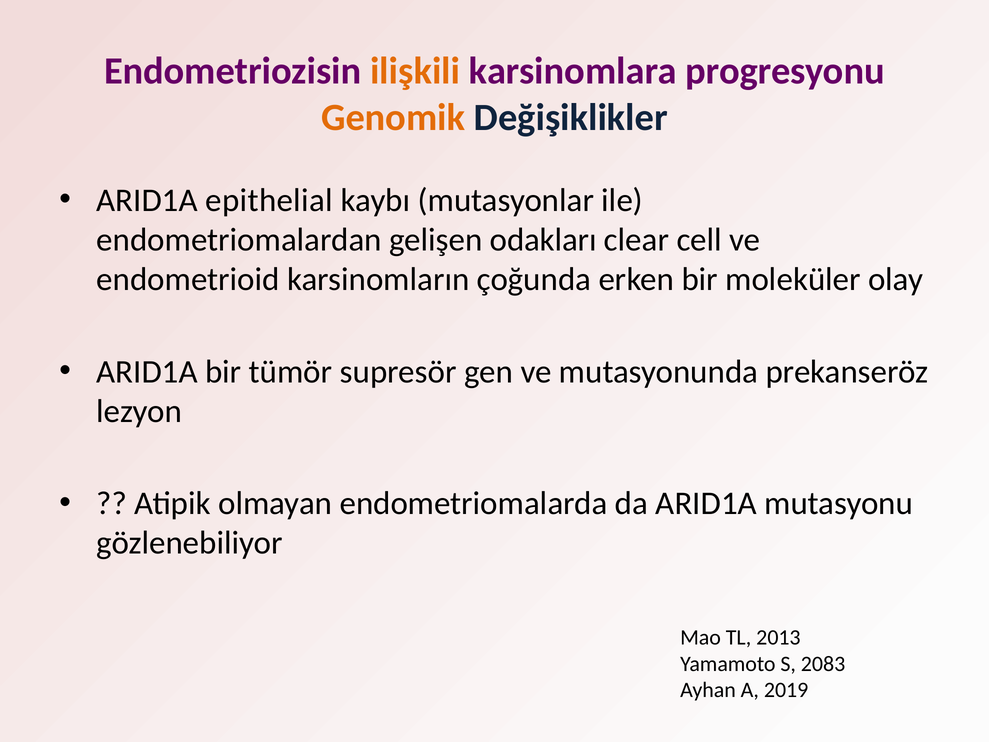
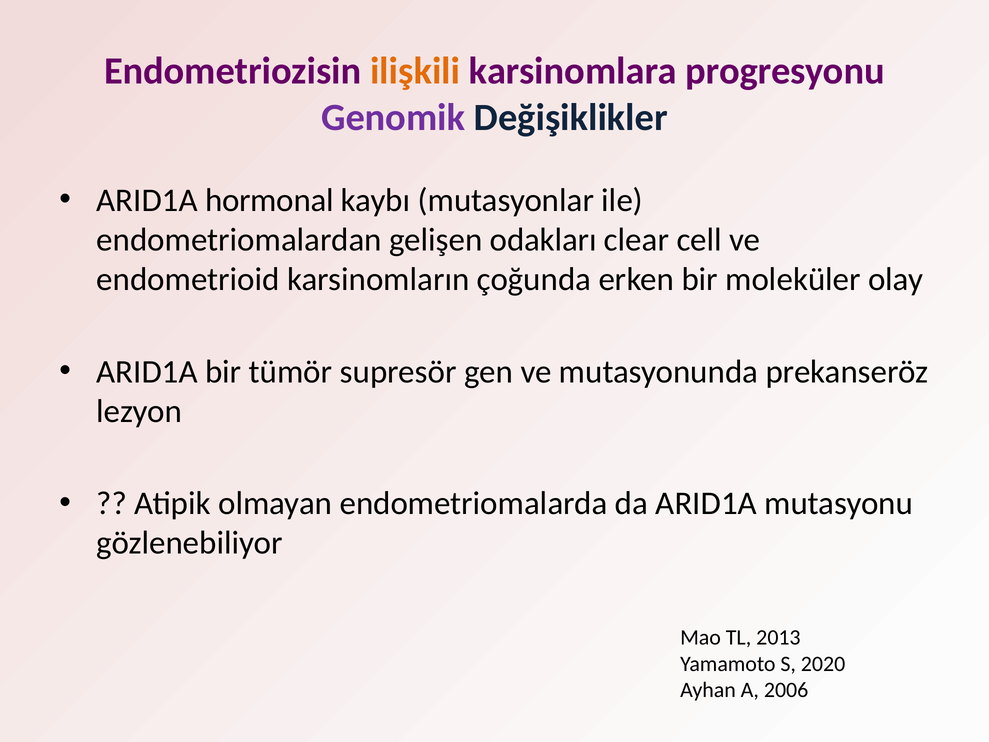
Genomik colour: orange -> purple (393, 117)
epithelial: epithelial -> hormonal (269, 200)
2083: 2083 -> 2020 (823, 664)
2019: 2019 -> 2006 (786, 690)
